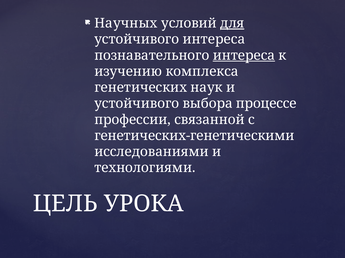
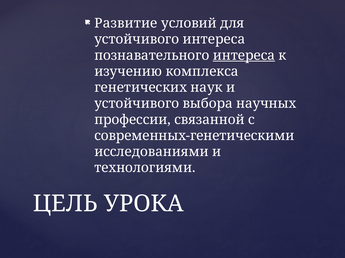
Научных: Научных -> Развитие (126, 23)
для underline: present -> none (232, 23)
процессе: процессе -> научных (266, 104)
генетических-генетическими: генетических-генетическими -> современных-генетическими (194, 136)
